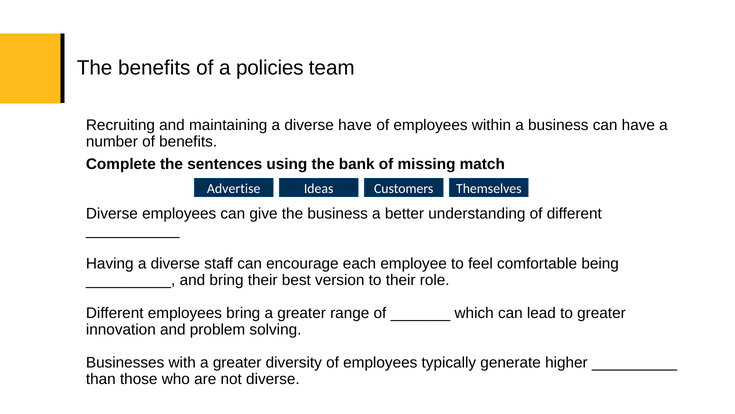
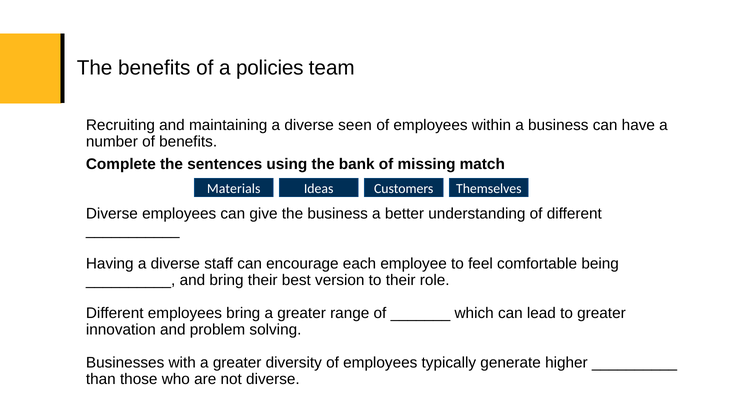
diverse have: have -> seen (355, 125)
Advertise: Advertise -> Materials (234, 188)
